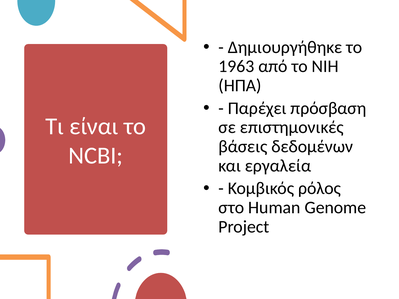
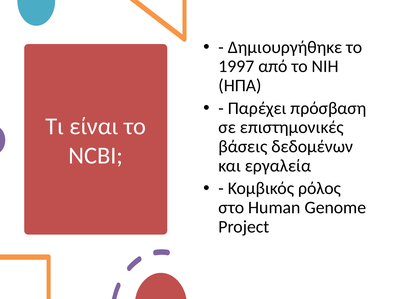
1963: 1963 -> 1997 (236, 66)
